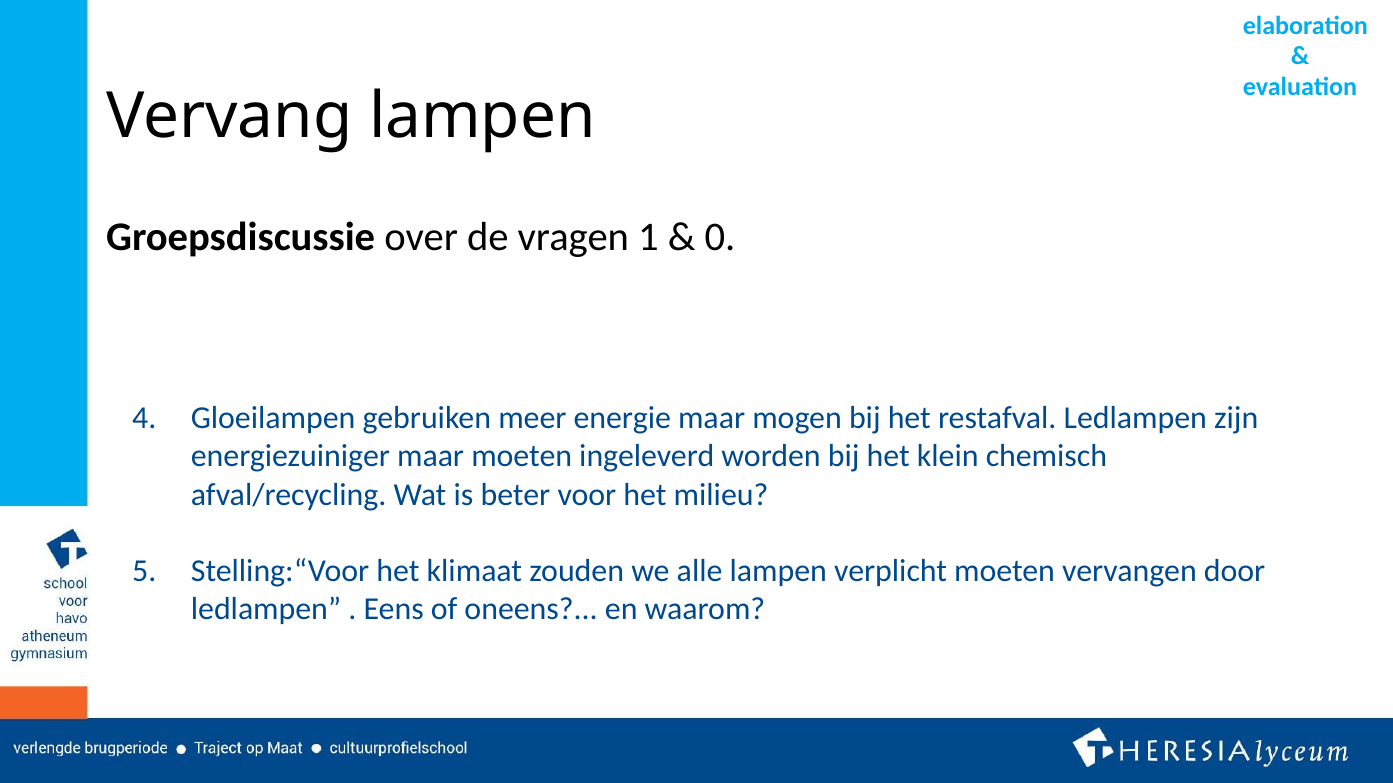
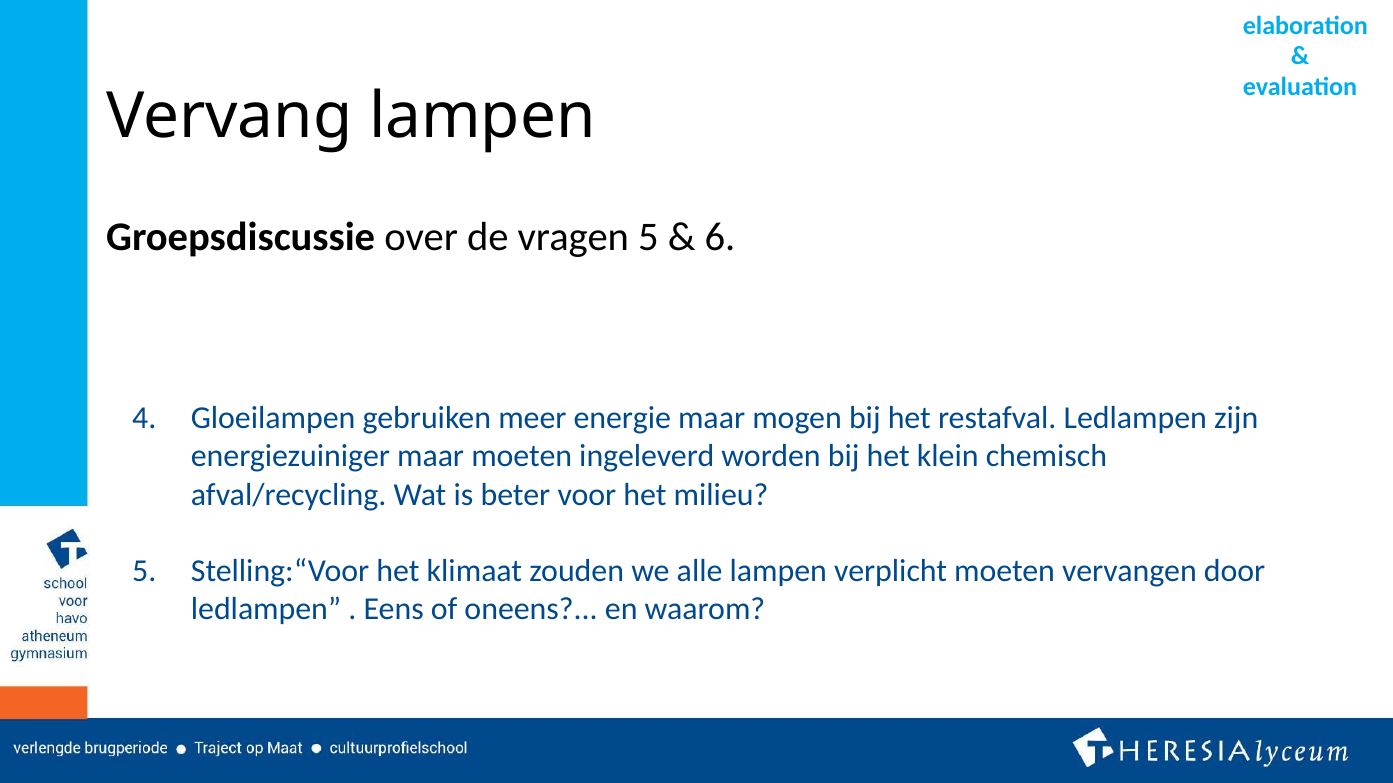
vragen 1: 1 -> 5 (648, 238)
0: 0 -> 6 (720, 238)
